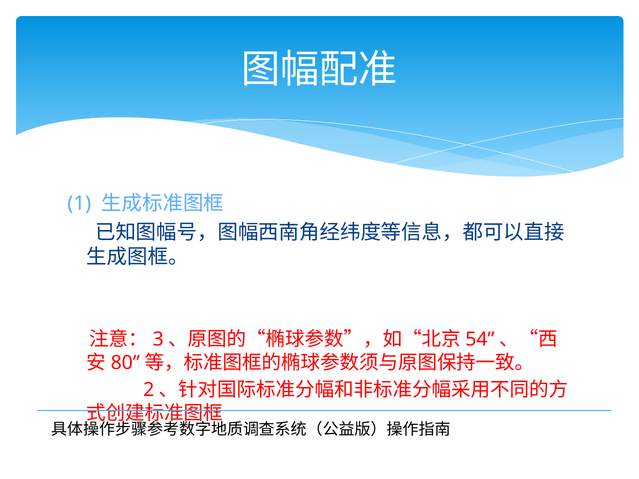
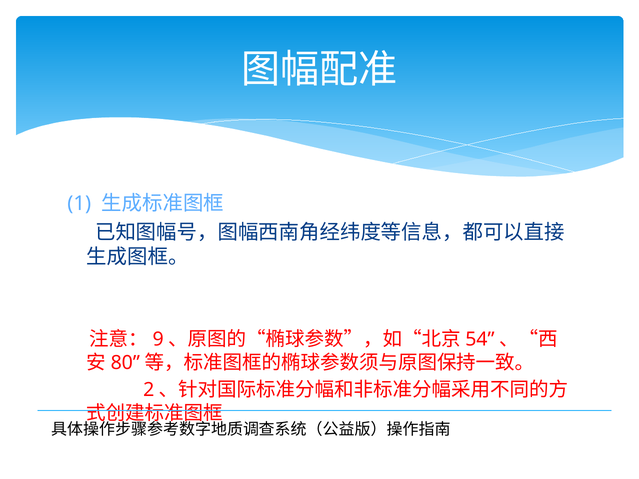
3: 3 -> 9 (158, 339)
